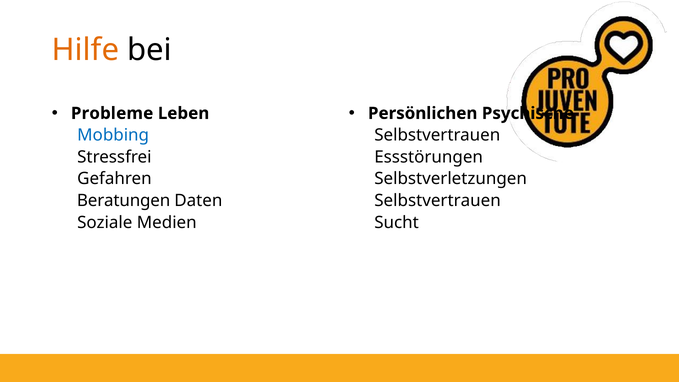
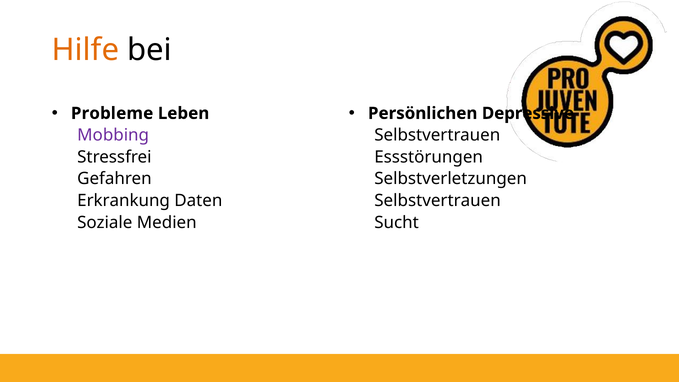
Psychische: Psychische -> Depressive (528, 113)
Mobbing colour: blue -> purple (113, 135)
Beratungen: Beratungen -> Erkrankung (124, 201)
